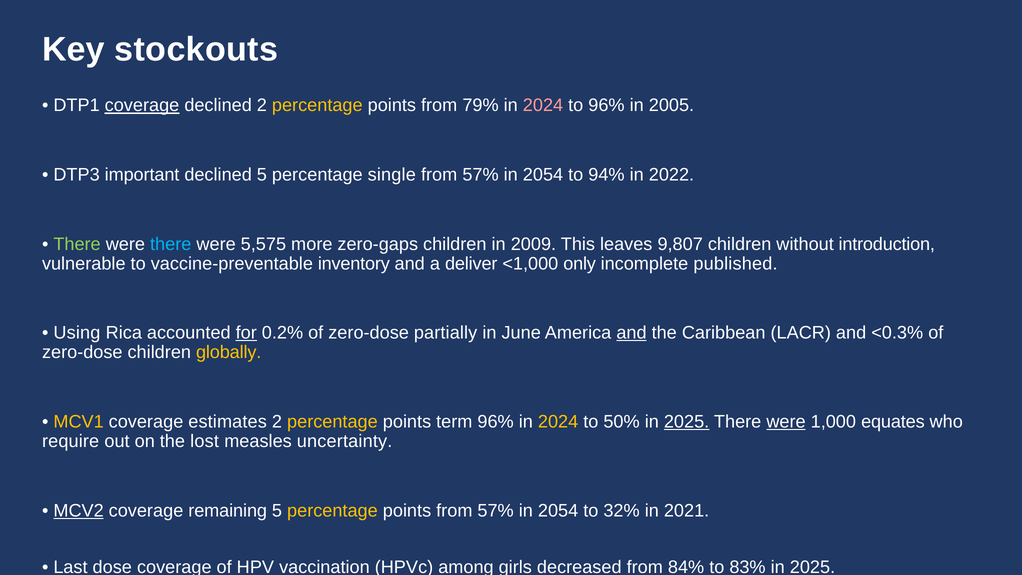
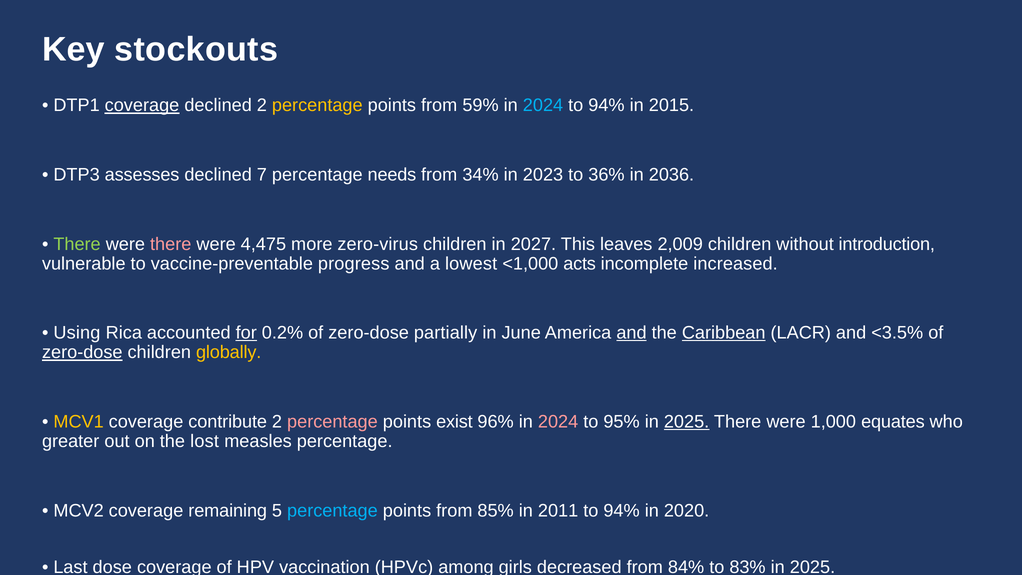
79%: 79% -> 59% (480, 105)
2024 colour: pink -> light blue (543, 105)
96%: 96% -> 94% (606, 105)
2005: 2005 -> 2015 (671, 105)
important: important -> assesses (142, 175)
declined 5: 5 -> 7 (262, 175)
single: single -> needs (392, 175)
57%: 57% -> 34% (480, 175)
2054: 2054 -> 2023 (543, 175)
94%: 94% -> 36% (606, 175)
2022: 2022 -> 2036 (671, 175)
there colour: light blue -> pink (171, 244)
5,575: 5,575 -> 4,475 (263, 244)
zero-gaps: zero-gaps -> zero-virus (378, 244)
2009: 2009 -> 2027 (533, 244)
9,807: 9,807 -> 2,009 (680, 244)
inventory: inventory -> progress (354, 264)
deliver: deliver -> lowest (471, 264)
only: only -> acts (580, 264)
published: published -> increased (736, 264)
Caribbean underline: none -> present (724, 333)
<0.3%: <0.3% -> <3.5% (897, 333)
zero-dose underline: none -> present (82, 352)
estimates: estimates -> contribute (228, 422)
percentage colour: yellow -> pink (332, 422)
term: term -> exist (454, 422)
2024 colour: yellow -> pink (558, 422)
50%: 50% -> 95% (622, 422)
were underline: present -> none (786, 422)
require: require -> greater (71, 441)
measles uncertainty: uncertainty -> percentage (345, 441)
MCV2 underline: present -> none (79, 511)
percentage colour: yellow -> light blue (332, 511)
points from 57%: 57% -> 85% (496, 511)
2054: 2054 -> 2011 (558, 511)
32%: 32% -> 94% (622, 511)
2021: 2021 -> 2020 (687, 511)
